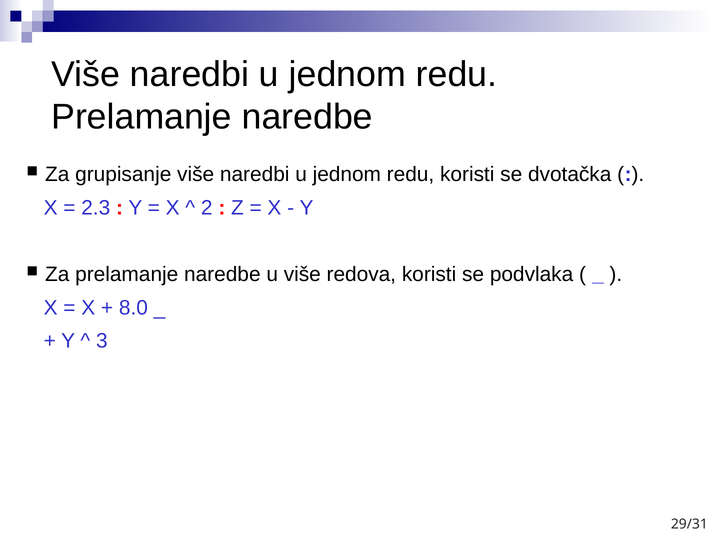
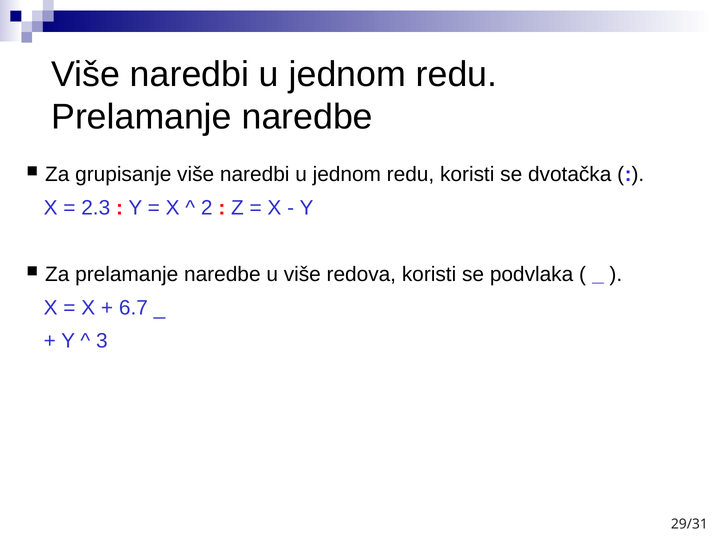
8.0: 8.0 -> 6.7 (133, 308)
